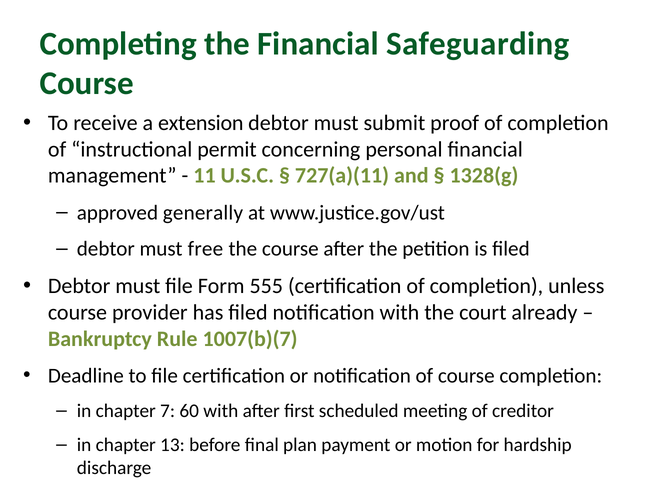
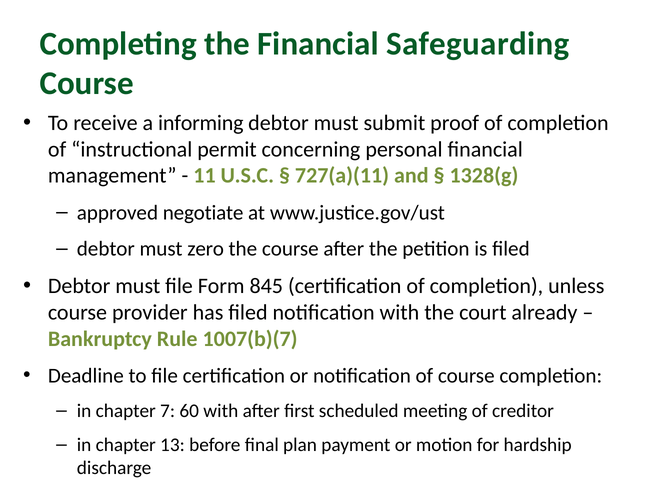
extension: extension -> informing (201, 123)
generally: generally -> negotiate (203, 212)
free: free -> zero (206, 249)
555: 555 -> 845 (266, 286)
